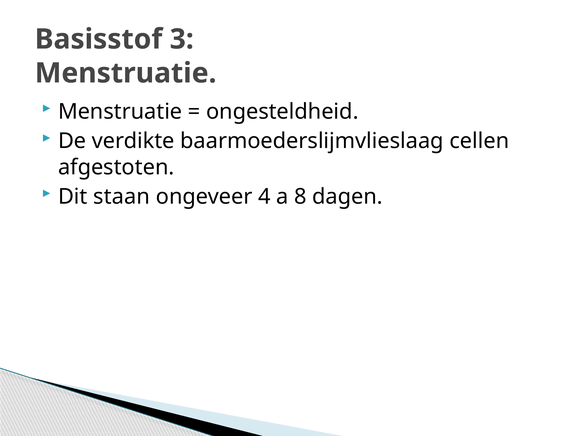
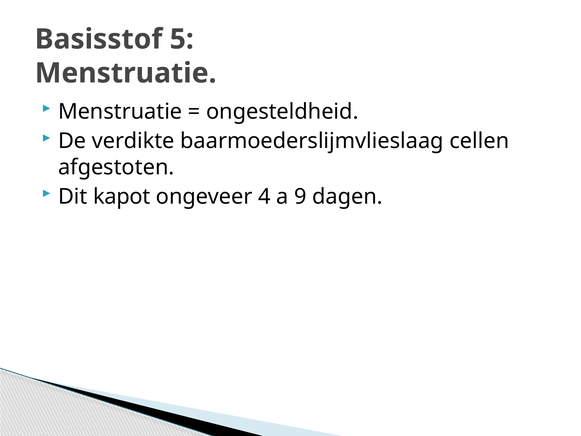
3: 3 -> 5 (182, 39)
staan: staan -> kapot (122, 197)
8: 8 -> 9 (300, 197)
